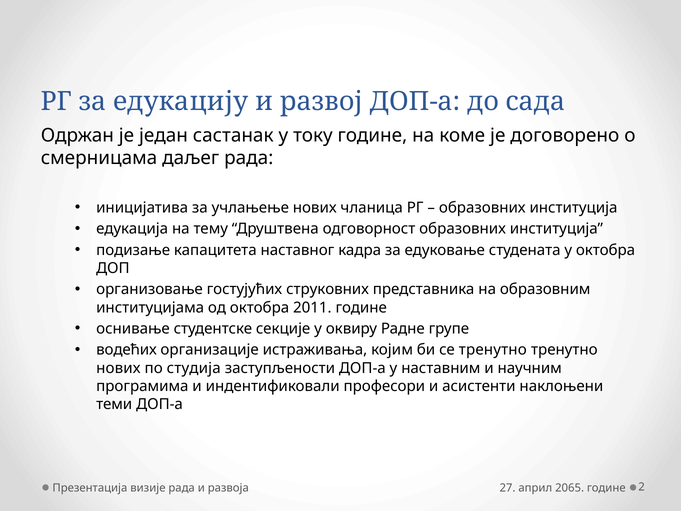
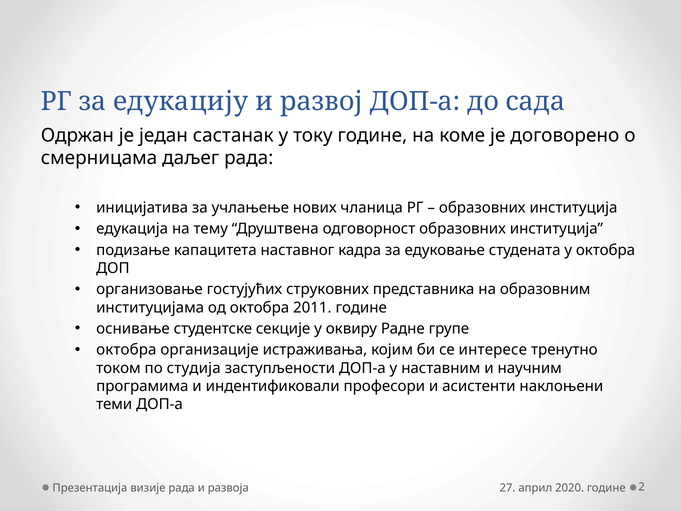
водећих: водећих -> октобра (126, 350)
се тренутно: тренутно -> интересе (493, 350)
нових: нових -> током (118, 368)
2065: 2065 -> 2020 (570, 488)
